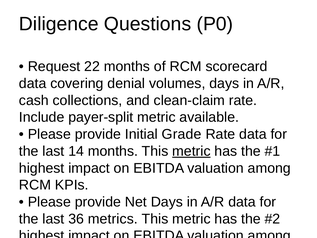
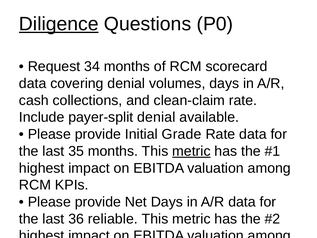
Diligence underline: none -> present (59, 24)
22: 22 -> 34 (92, 66)
payer-split metric: metric -> denial (156, 117)
14: 14 -> 35 (76, 151)
metrics: metrics -> reliable (113, 219)
